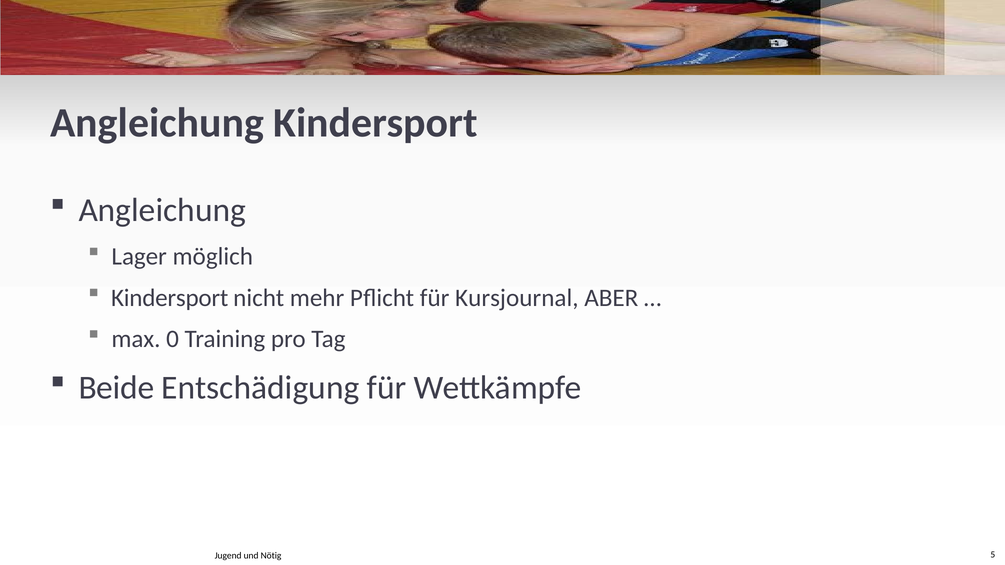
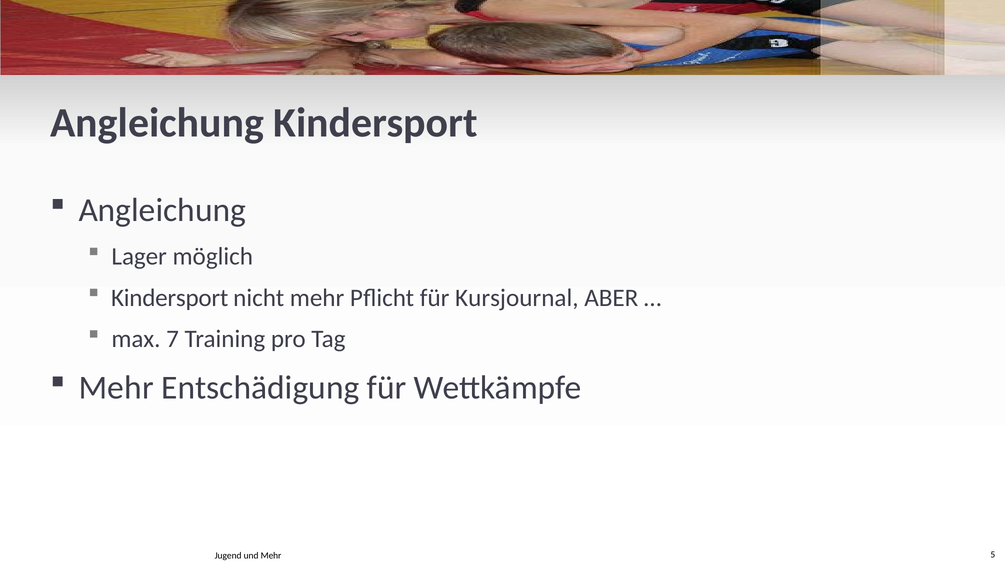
0: 0 -> 7 (173, 339)
Beide: Beide -> Mehr (116, 388)
und Nötig: Nötig -> Mehr (271, 556)
